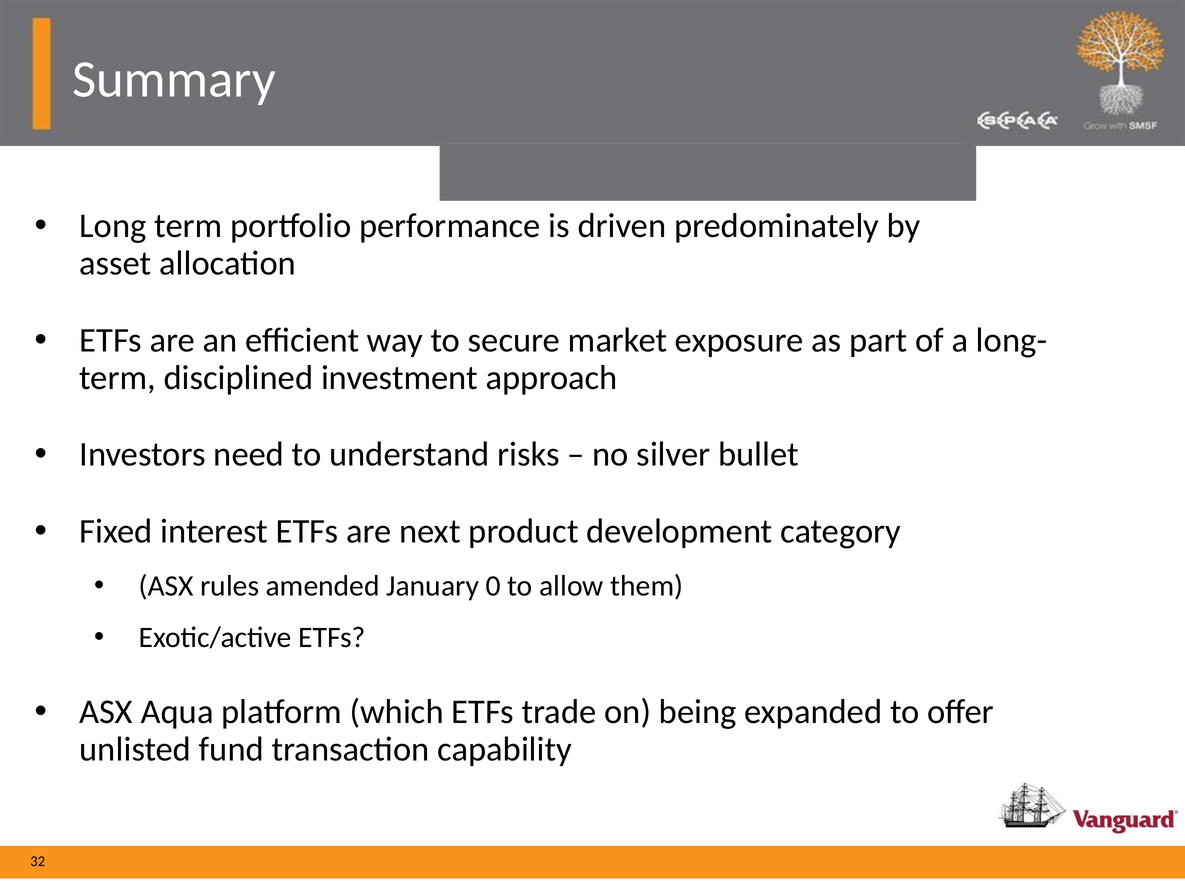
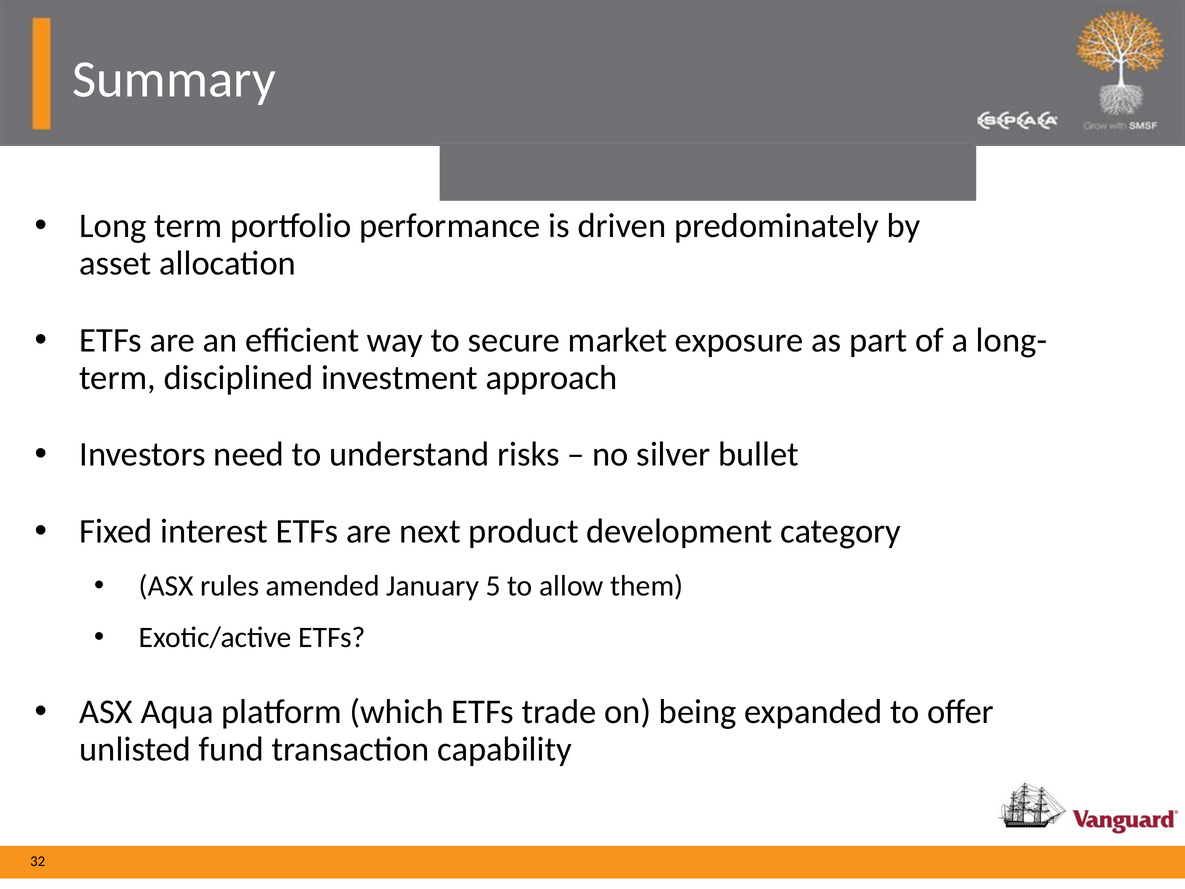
0: 0 -> 5 (493, 586)
